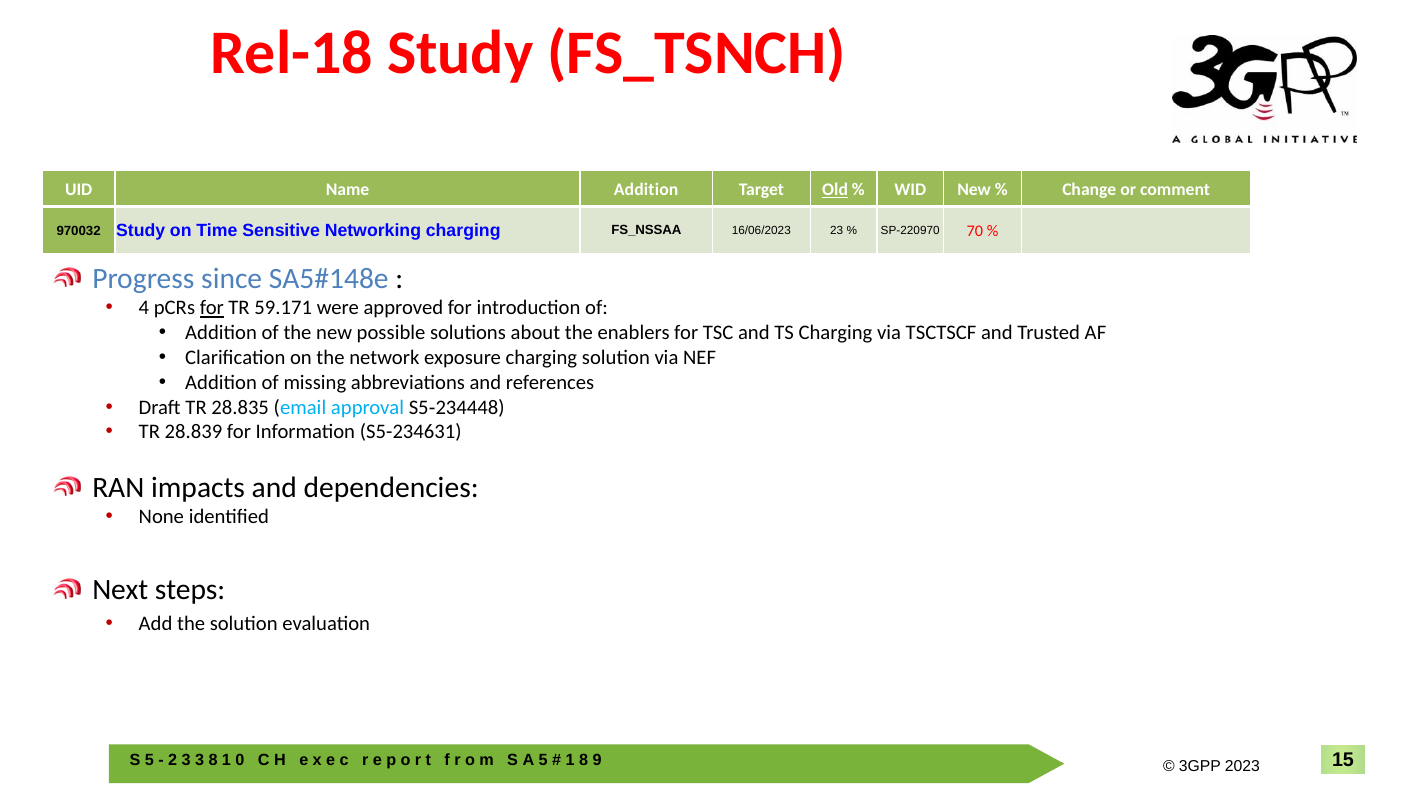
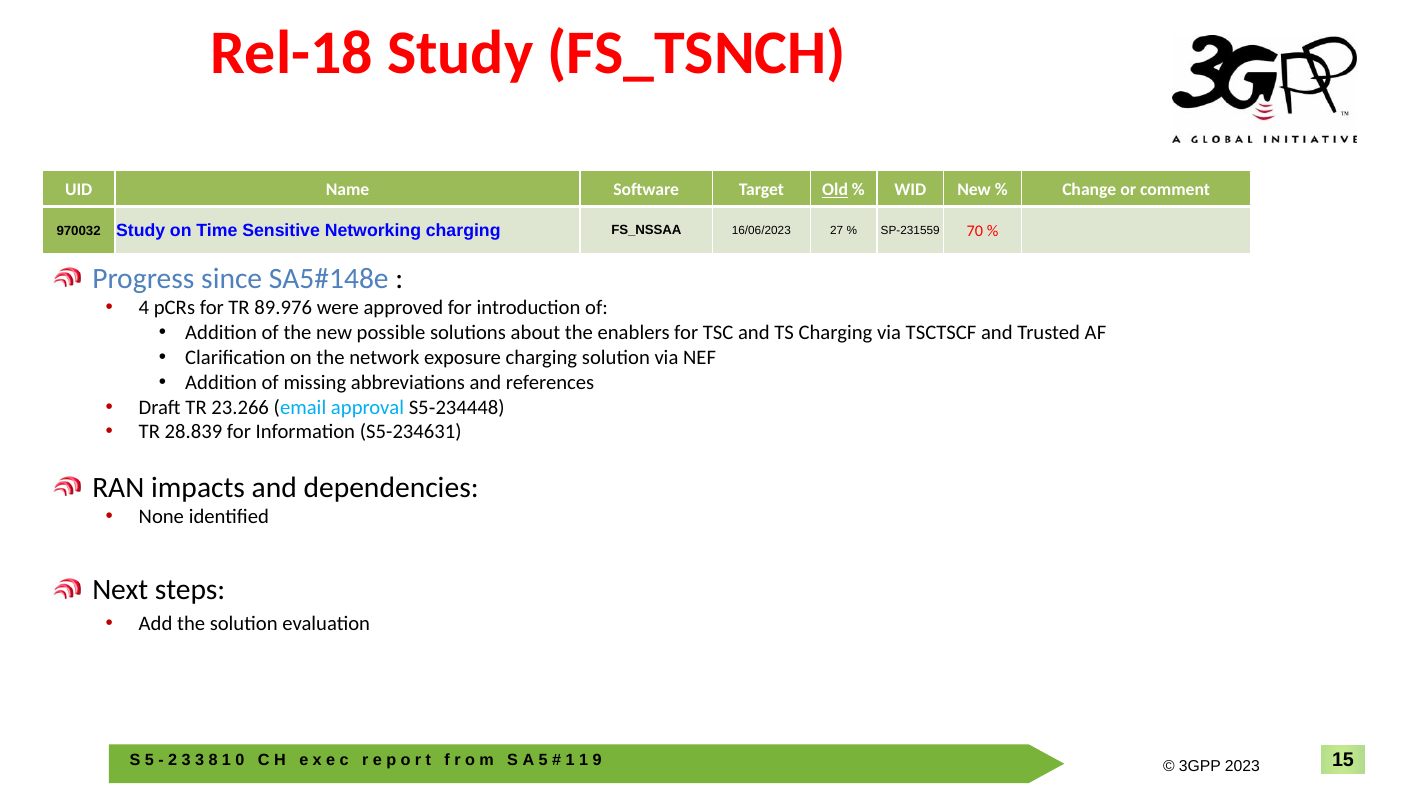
Name Addition: Addition -> Software (646, 190)
23: 23 -> 27 (837, 231)
SP-220970: SP-220970 -> SP-231559 (910, 231)
for underline: present -> none (212, 308)
59.171: 59.171 -> 89.976 (283, 308)
28.835: 28.835 -> 23.266 (240, 408)
8: 8 -> 1 (584, 761)
